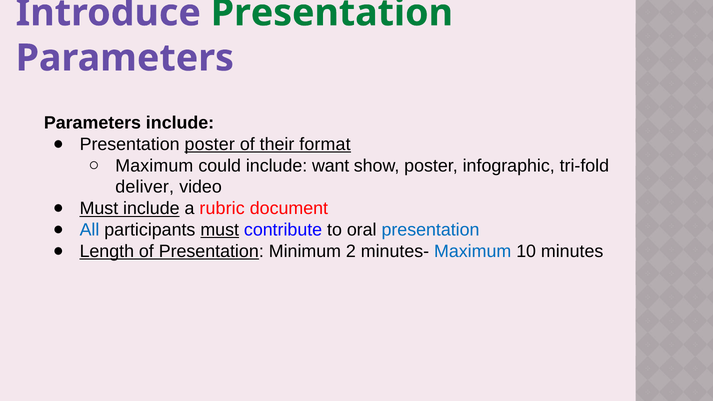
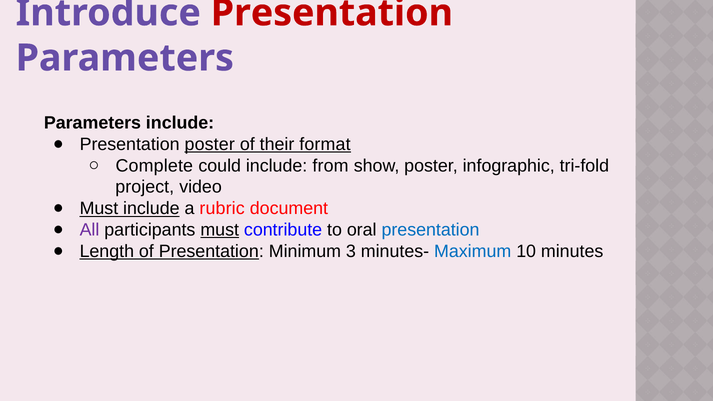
Presentation colour: green -> red (332, 13)
Maximum: Maximum -> Complete (154, 166)
want: want -> from (330, 166)
deliver: deliver -> project (145, 187)
All colour: blue -> purple (90, 230)
2: 2 -> 3 (351, 251)
